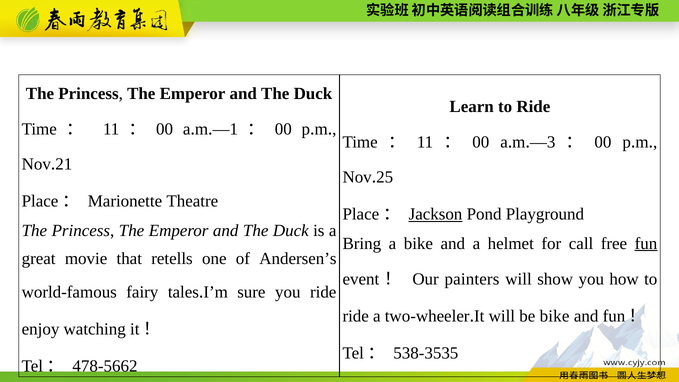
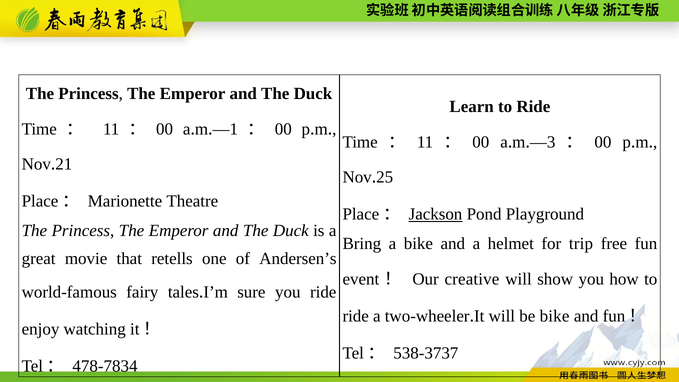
call: call -> trip (581, 243)
fun underline: present -> none (646, 243)
painters: painters -> creative (472, 279)
538-3535: 538-3535 -> 538-3737 (426, 353)
478-5662: 478-5662 -> 478-7834 (105, 366)
